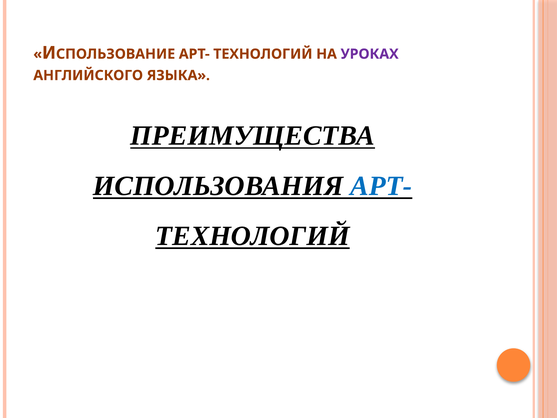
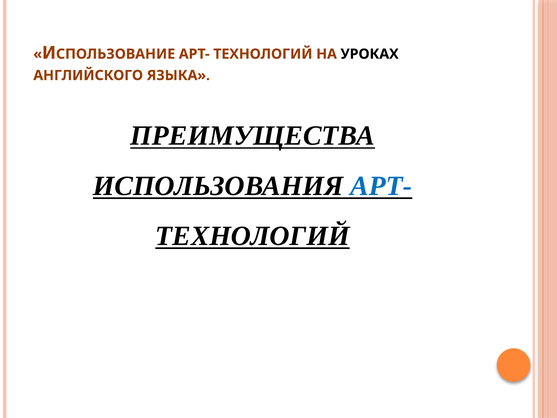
УРОКАХ colour: purple -> black (370, 54)
